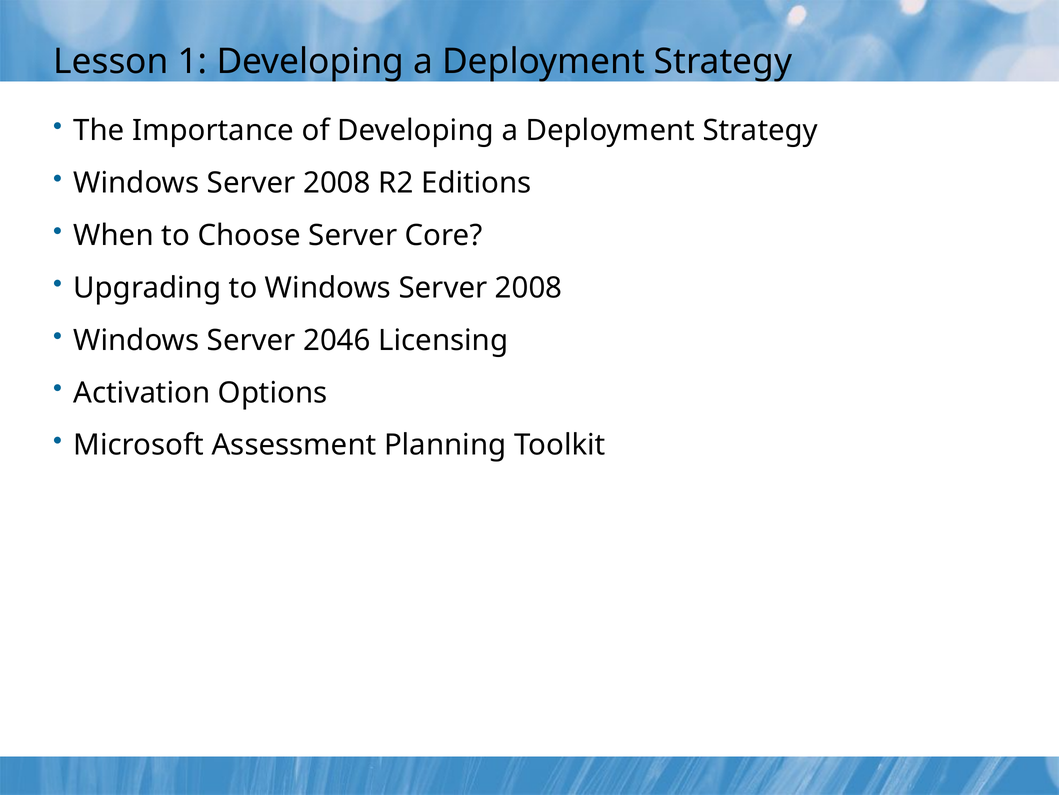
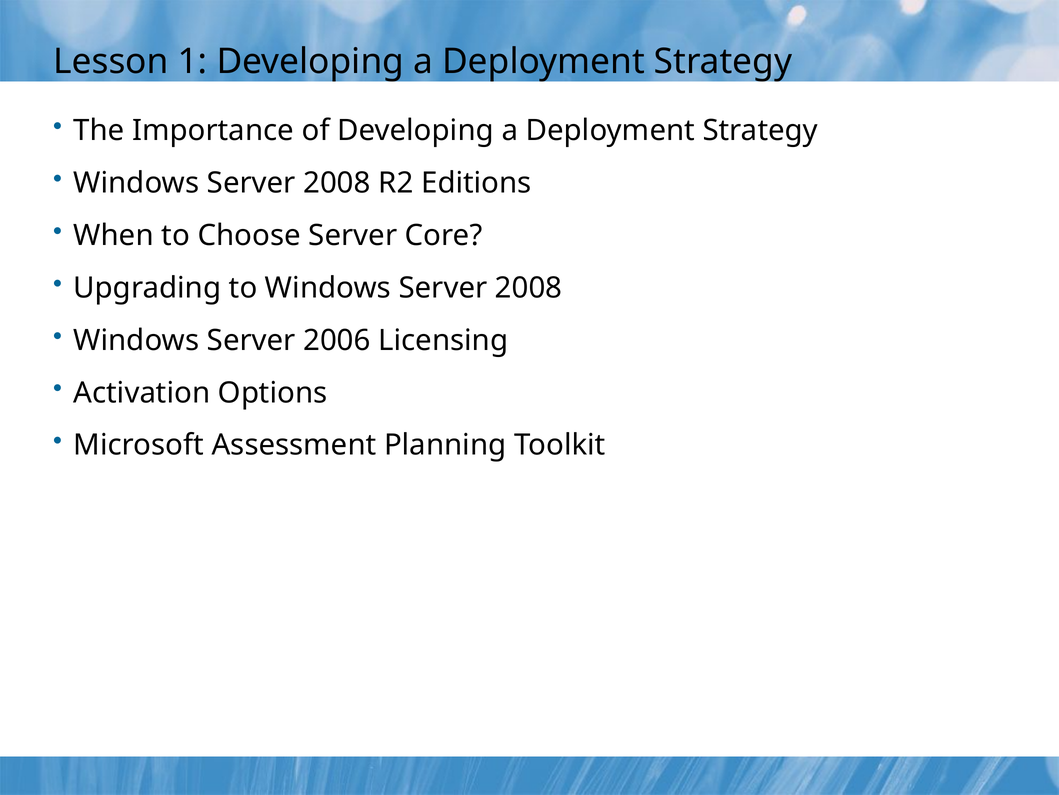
2046: 2046 -> 2006 (337, 340)
